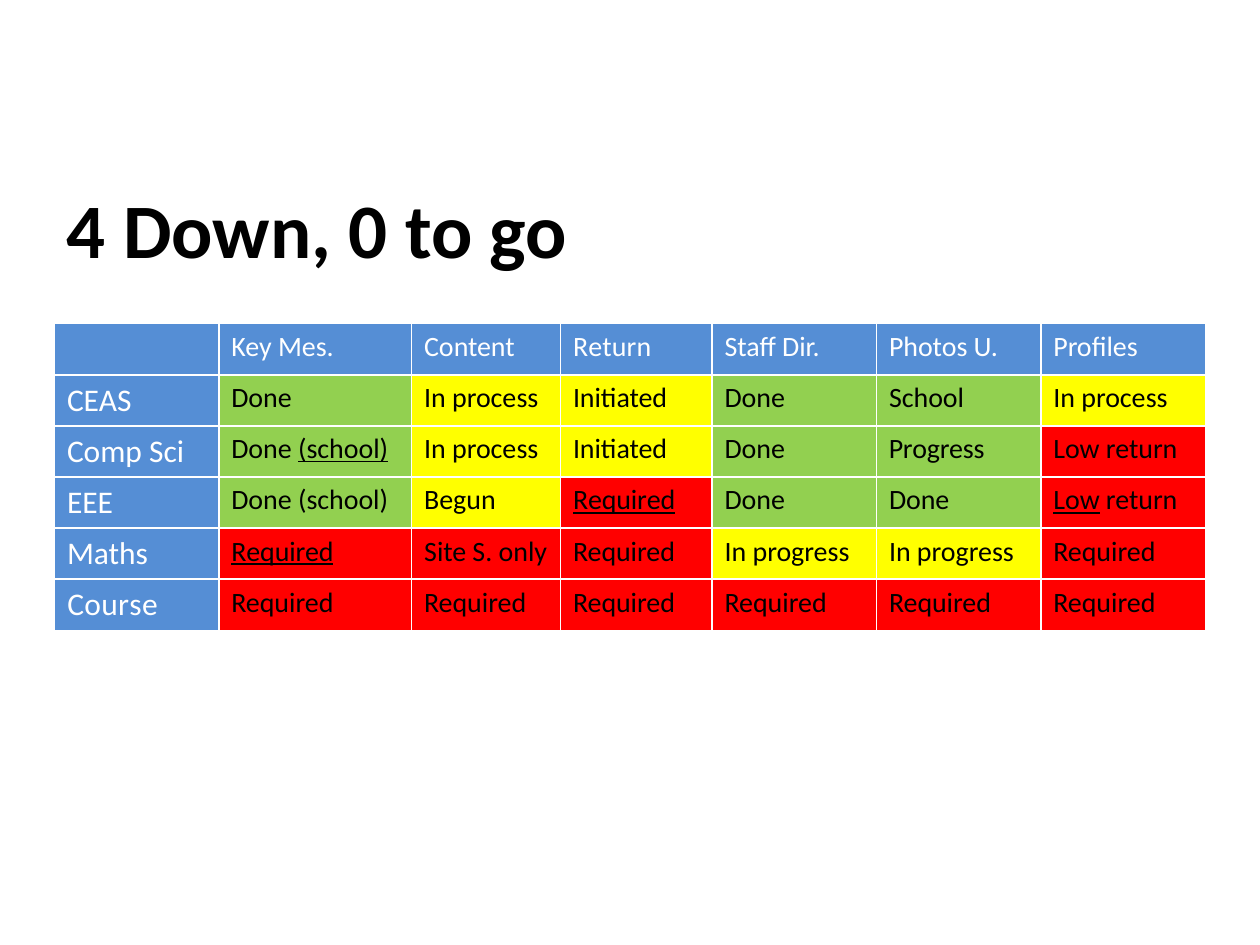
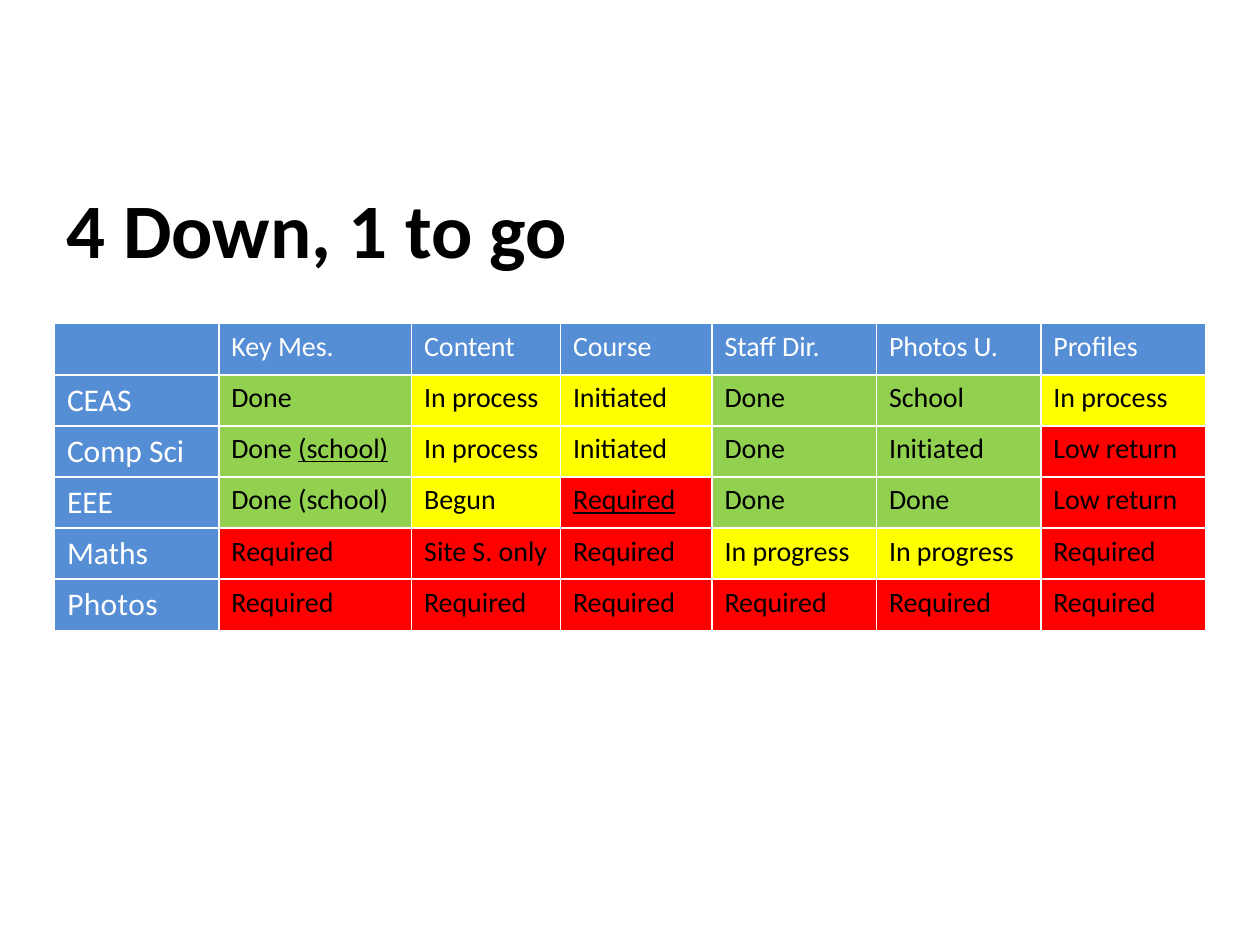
0: 0 -> 1 (368, 233)
Content Return: Return -> Course (612, 347)
Done Progress: Progress -> Initiated (937, 450)
Low underline: present -> none (1077, 501)
Required underline: present -> none (283, 552)
Course: Course -> Photos (113, 605)
